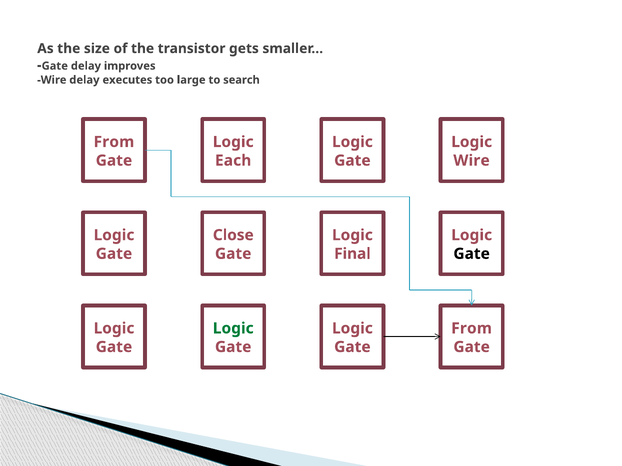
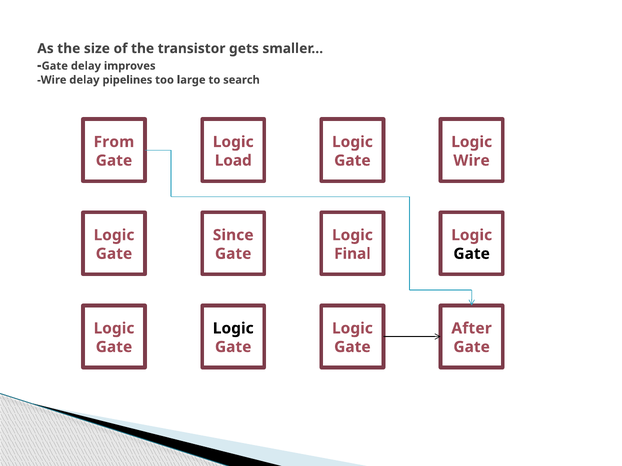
executes: executes -> pipelines (127, 80)
Each: Each -> Load (233, 161)
Close: Close -> Since (233, 235)
Logic colour: green -> black (233, 329)
From: From -> After (472, 329)
